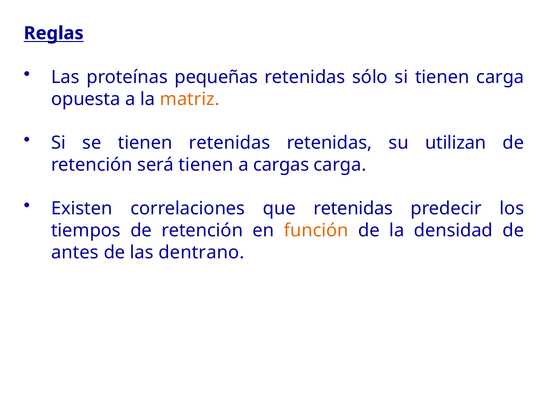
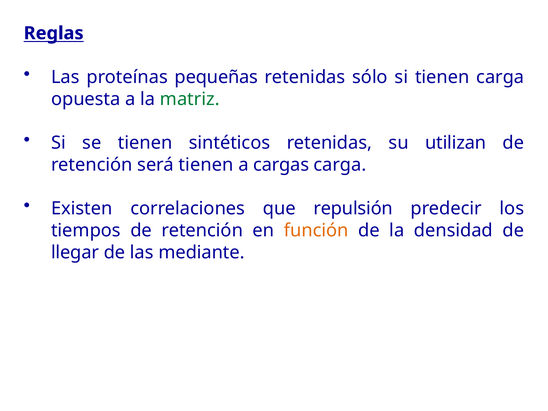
matriz colour: orange -> green (190, 99)
tienen retenidas: retenidas -> sintéticos (229, 143)
que retenidas: retenidas -> repulsión (353, 209)
antes: antes -> llegar (75, 252)
dentrano: dentrano -> mediante (202, 252)
